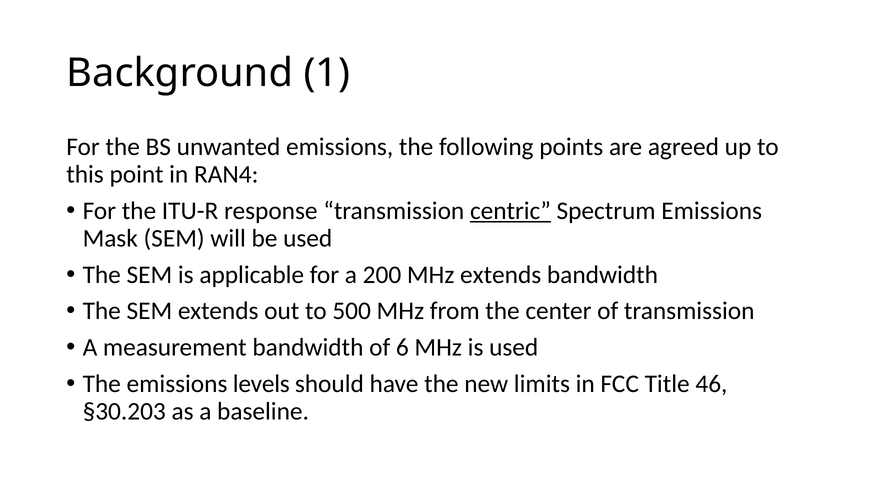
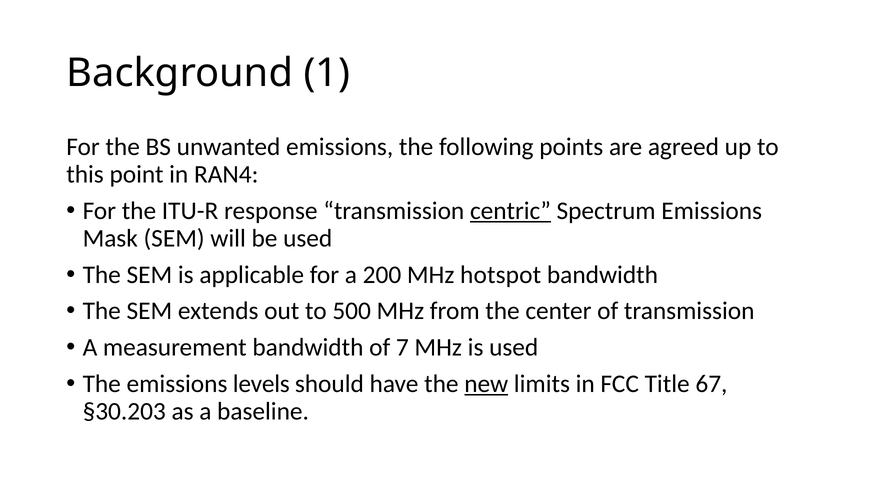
MHz extends: extends -> hotspot (501, 275)
6: 6 -> 7 (402, 348)
new underline: none -> present (486, 384)
46: 46 -> 67 (711, 384)
